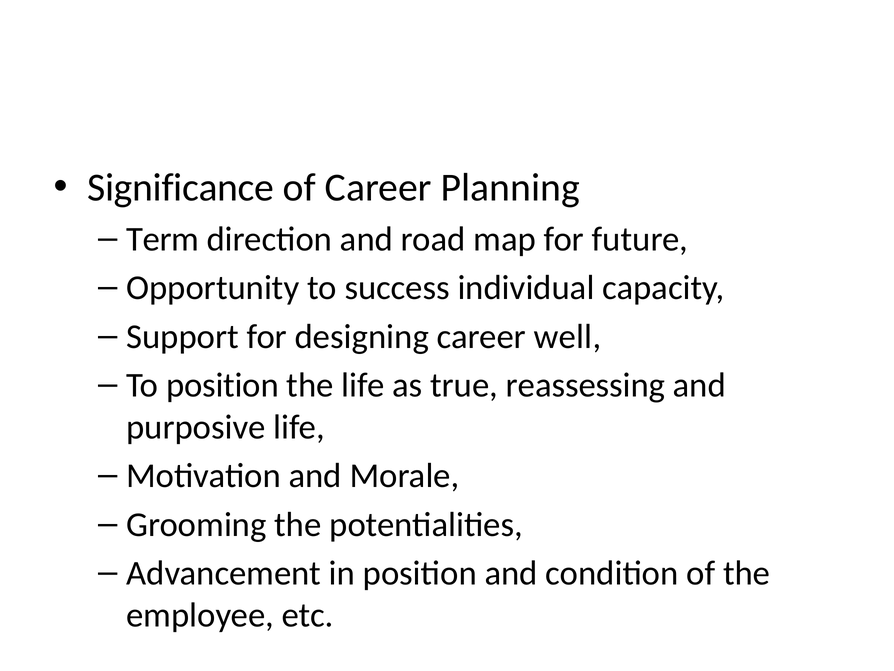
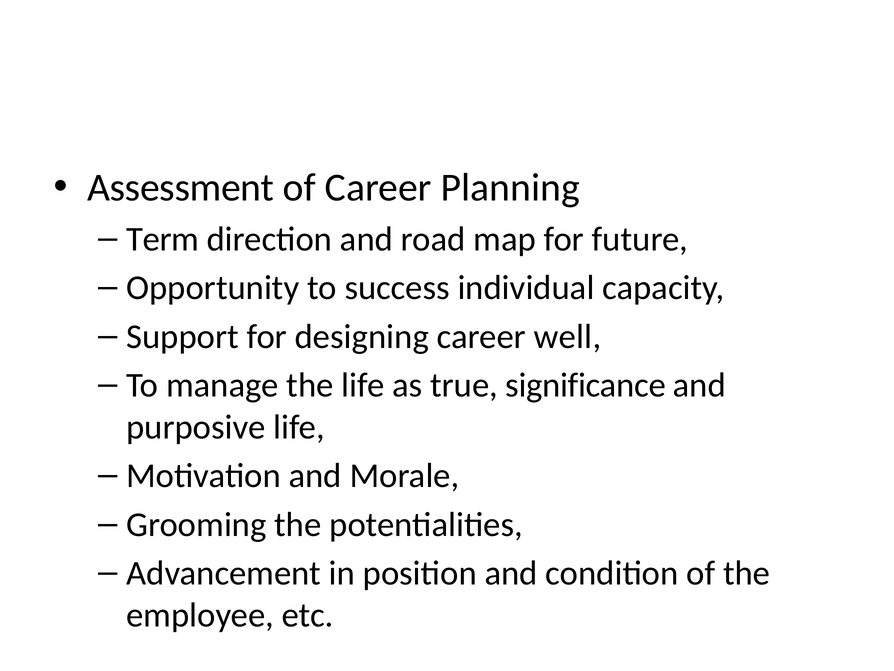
Significance: Significance -> Assessment (181, 188)
To position: position -> manage (222, 385)
reassessing: reassessing -> significance (586, 385)
